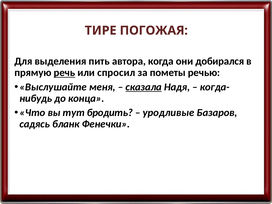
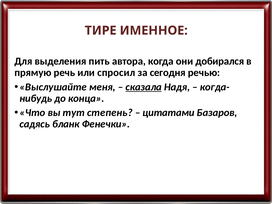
ПОГОЖАЯ: ПОГОЖАЯ -> ИМЕННОЕ (154, 30)
речь underline: present -> none (64, 73)
пометы: пометы -> сегодня (168, 73)
бродить: бродить -> степень (110, 113)
уродливые: уродливые -> цитатами (169, 113)
